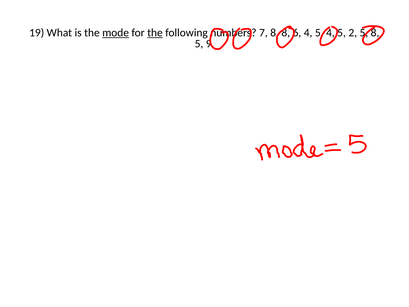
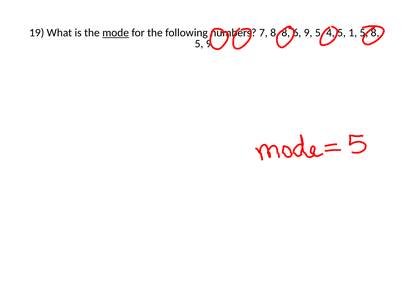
the underline: present -> none (155, 33)
4: 4 -> 9 (308, 33)
2: 2 -> 1 (353, 33)
